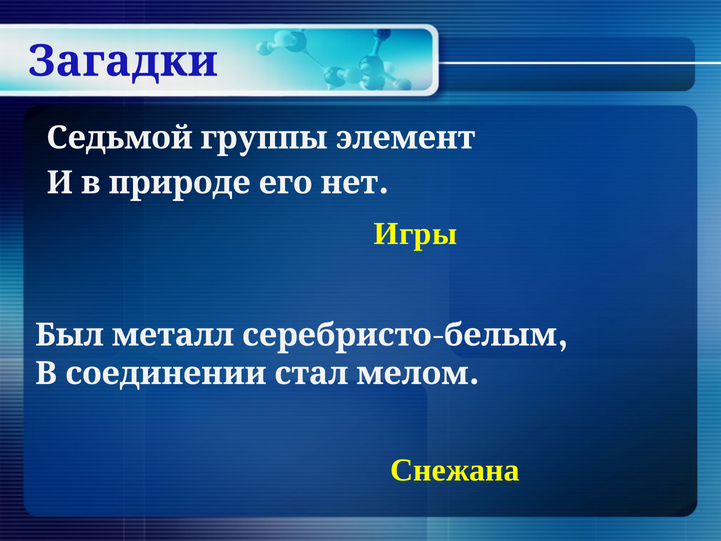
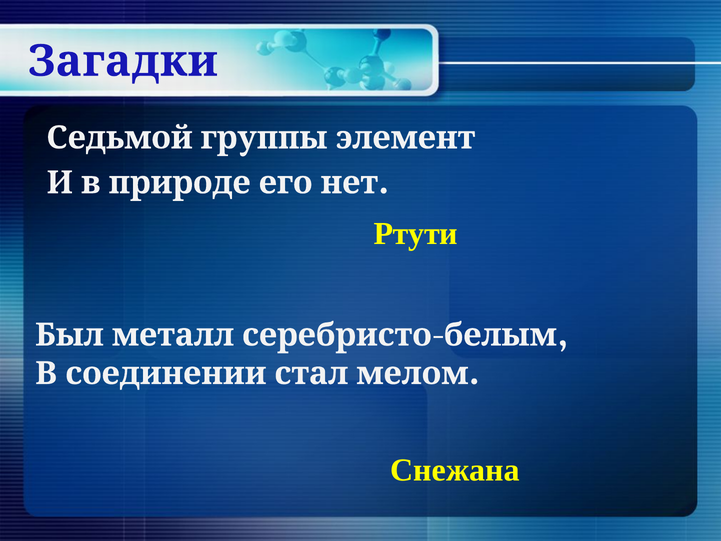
Игры: Игры -> Ртути (416, 233)
